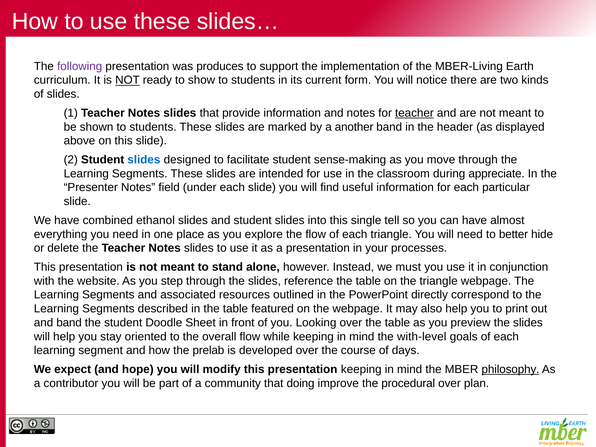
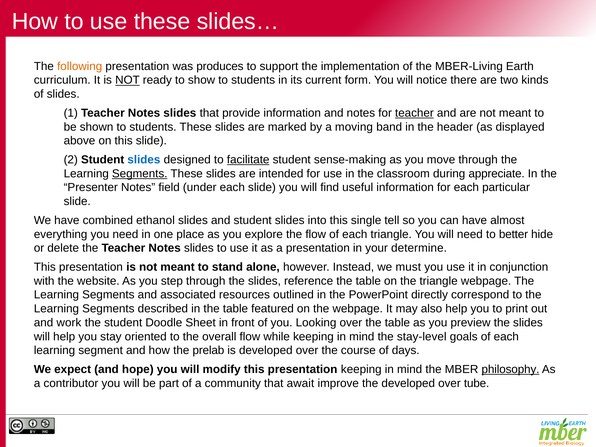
following colour: purple -> orange (80, 66)
another: another -> moving (354, 127)
facilitate underline: none -> present (248, 160)
Segments underline: none -> present (140, 174)
processes: processes -> determine (419, 248)
and band: band -> work (69, 323)
with-level: with-level -> stay-level (422, 337)
doing: doing -> await (300, 383)
the procedural: procedural -> developed (408, 383)
plan: plan -> tube (477, 383)
